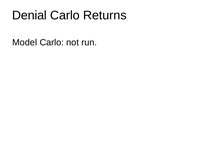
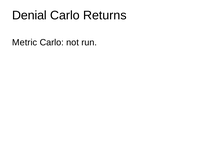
Model: Model -> Metric (25, 43)
